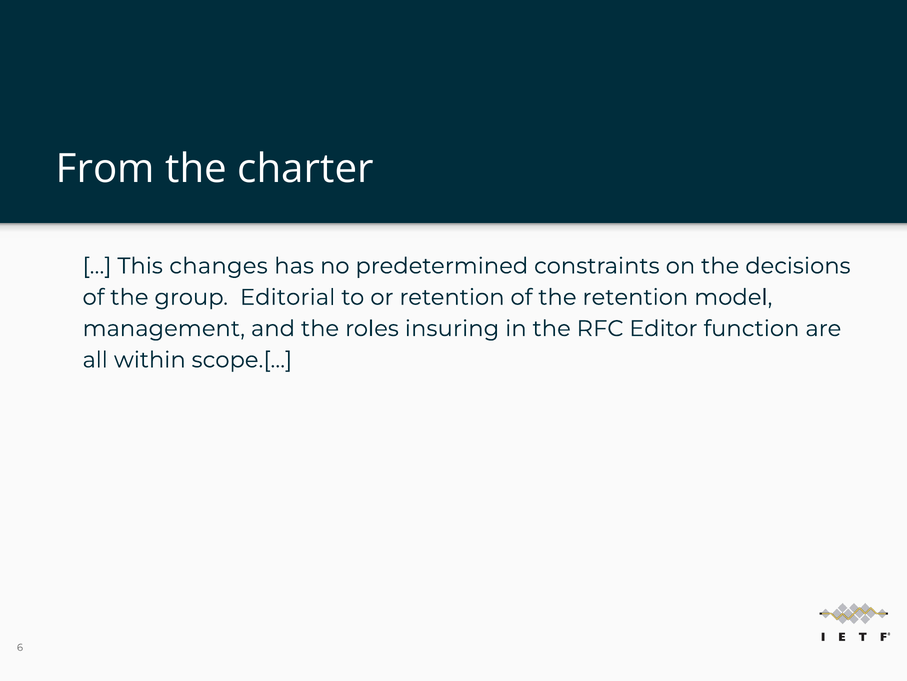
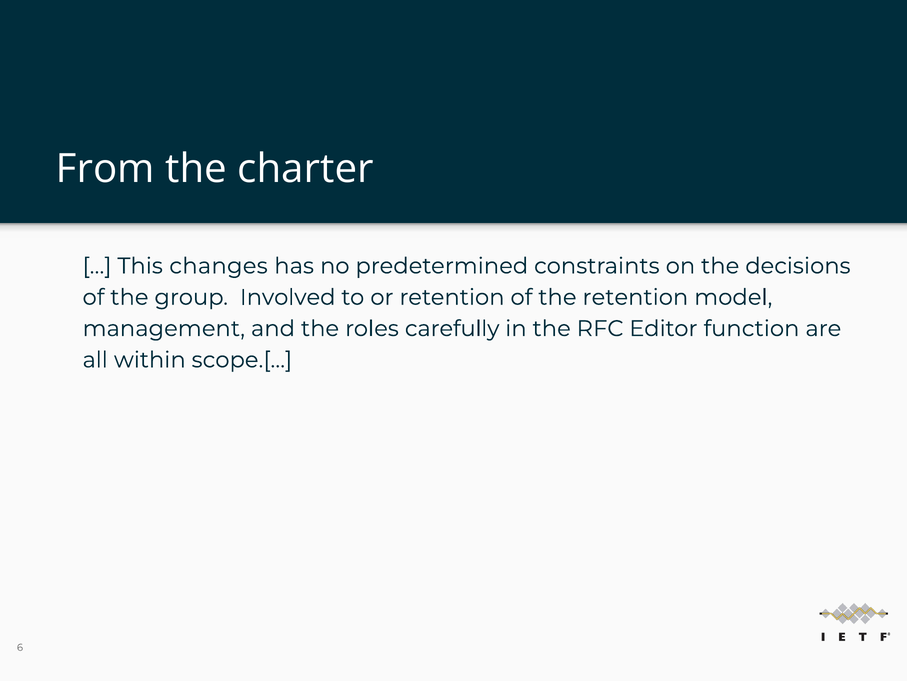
Editorial: Editorial -> Involved (288, 297)
insuring: insuring -> carefully (452, 328)
